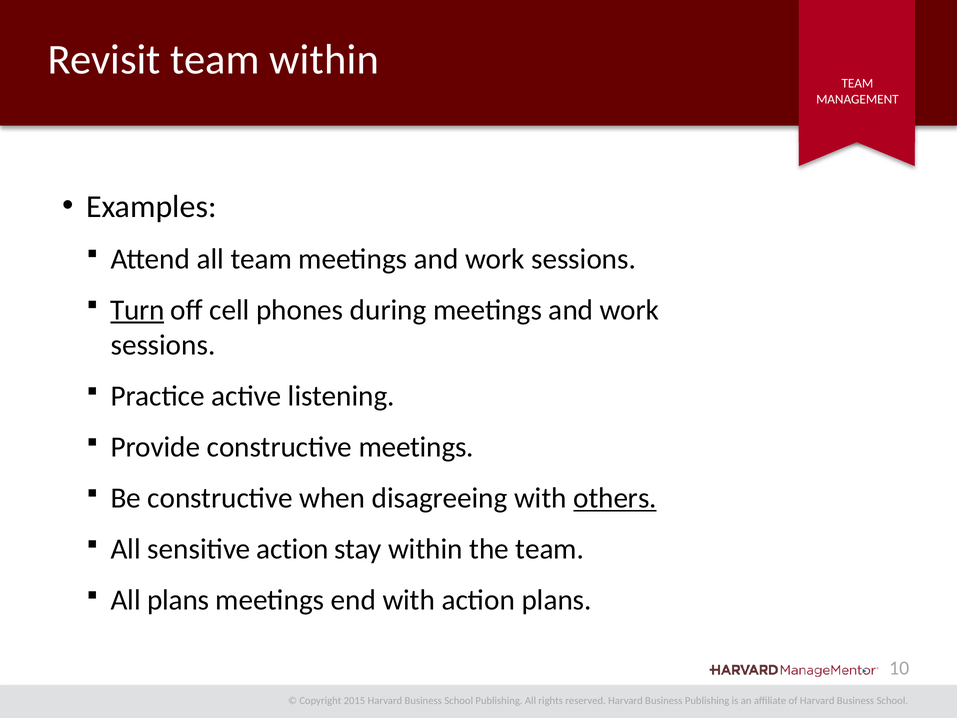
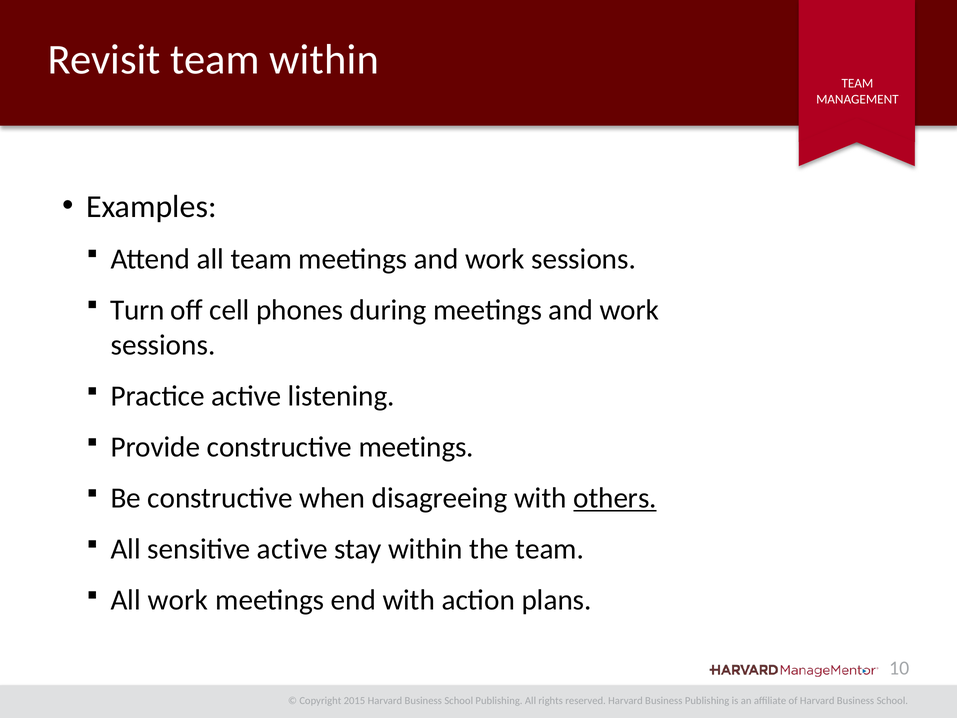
Turn underline: present -> none (137, 310)
sensitive action: action -> active (292, 549)
All plans: plans -> work (178, 600)
